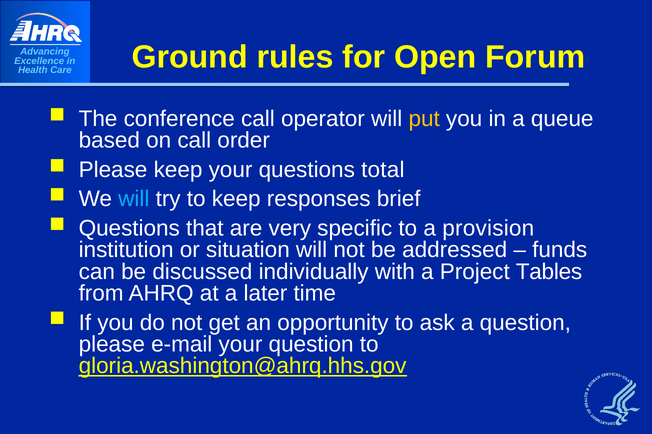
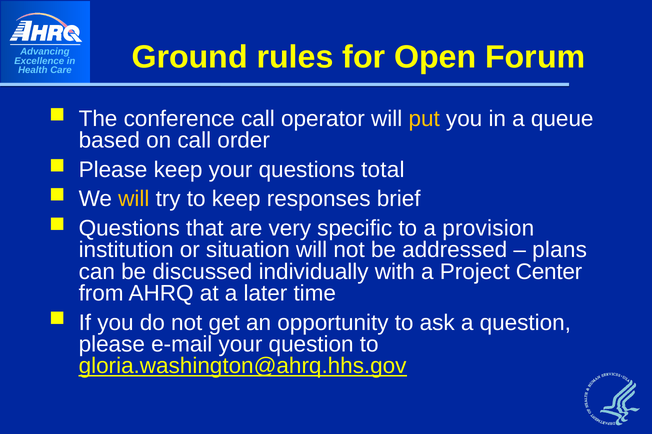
will colour: light blue -> yellow (134, 199)
funds: funds -> plans (560, 250)
Tables: Tables -> Center (549, 272)
